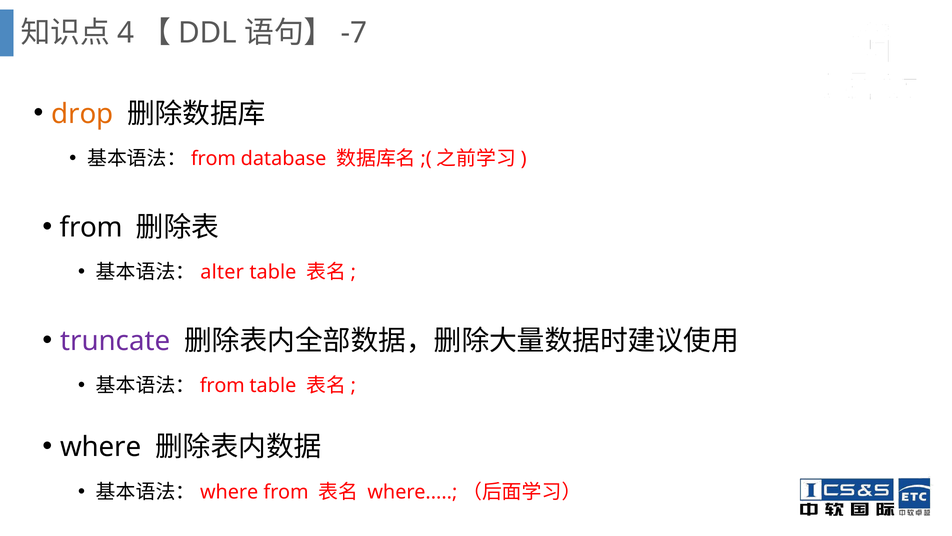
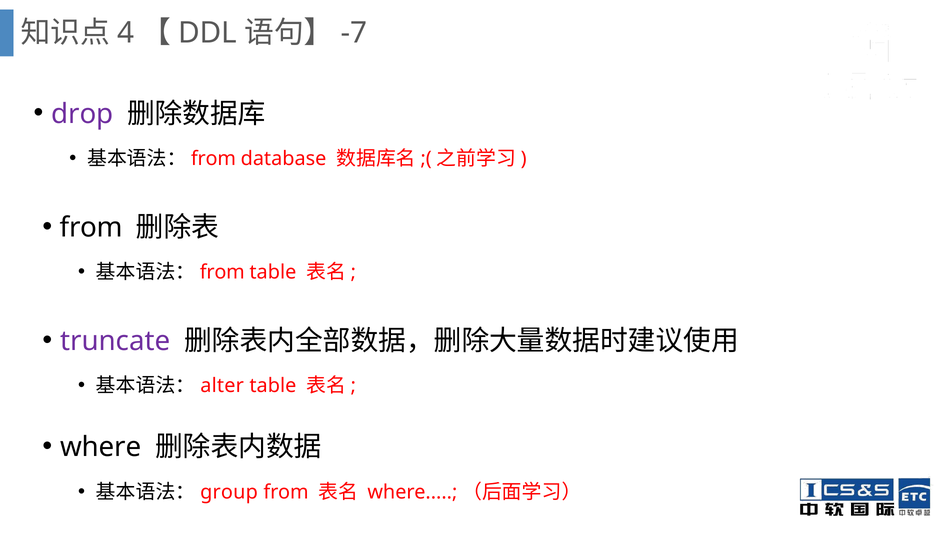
drop colour: orange -> purple (82, 114)
alter: alter -> from (222, 272)
from: from -> alter (222, 386)
where: where -> group (229, 492)
